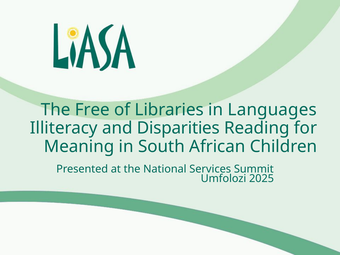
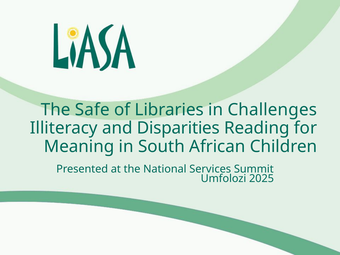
Free: Free -> Safe (92, 110)
Languages: Languages -> Challenges (272, 110)
